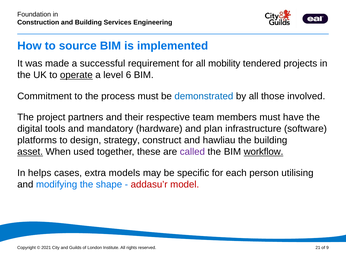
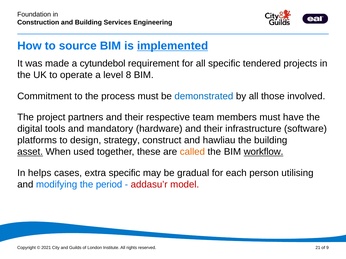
implemented underline: none -> present (173, 46)
successful: successful -> cytundebol (103, 64)
all mobility: mobility -> specific (224, 64)
operate underline: present -> none (76, 75)
6: 6 -> 8 (128, 75)
hardware and plan: plan -> their (213, 129)
called colour: purple -> orange (192, 152)
extra models: models -> specific (125, 173)
specific: specific -> gradual (193, 173)
shape: shape -> period (109, 185)
